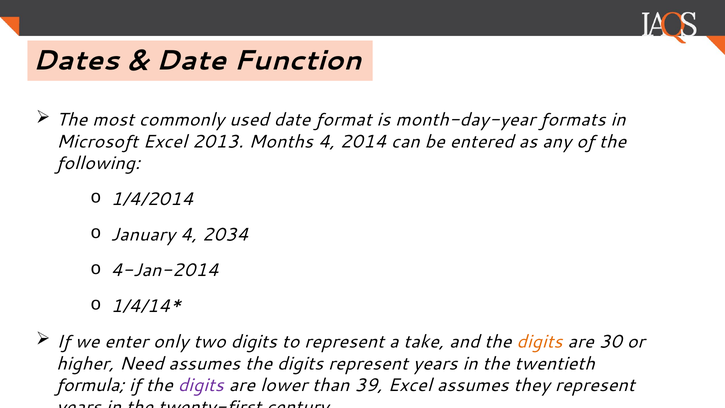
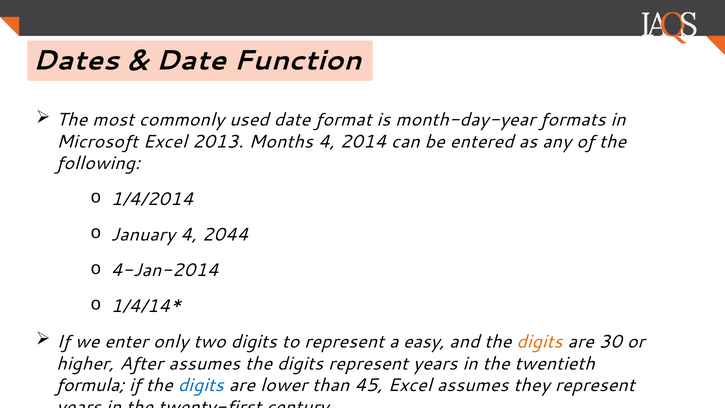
2034: 2034 -> 2044 (225, 235)
take: take -> easy (424, 342)
Need: Need -> After (141, 363)
digits colour: purple -> blue (201, 385)
39: 39 -> 45 (369, 385)
